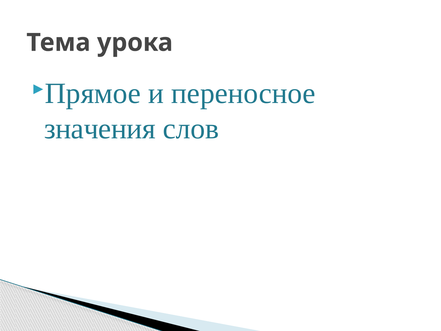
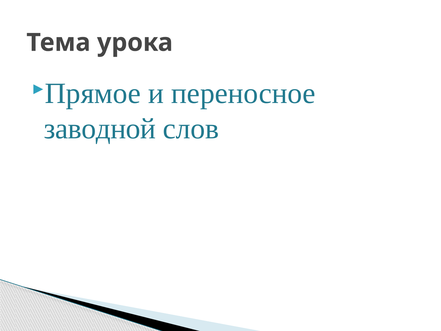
значения: значения -> заводной (100, 129)
